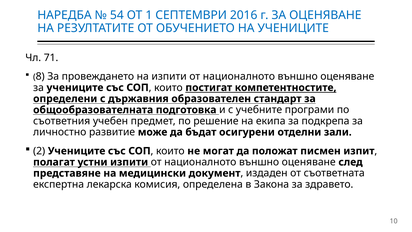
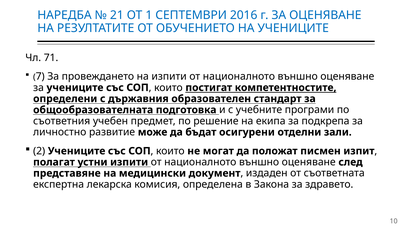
54: 54 -> 21 (117, 15)
8: 8 -> 7 (40, 76)
